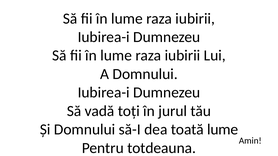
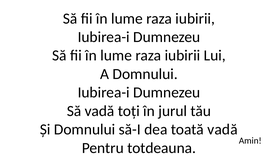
toată lume: lume -> vadă (222, 130)
